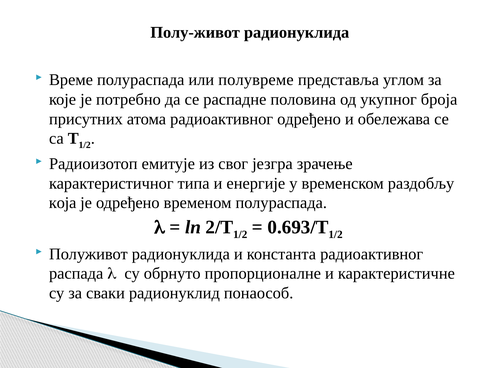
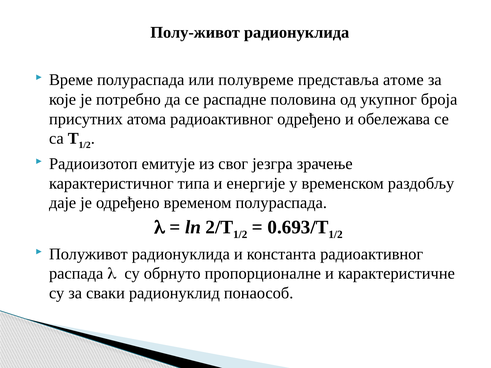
углом: углом -> атоме (403, 80)
која: која -> даје (63, 203)
